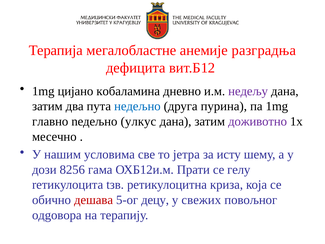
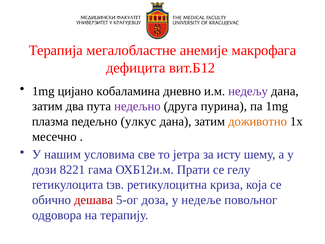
разградња: разградња -> макрофага (264, 50)
недeљно colour: blue -> purple (137, 106)
главно: главно -> плазма (50, 121)
доживoтно colour: purple -> orange (258, 121)
8256: 8256 -> 8221 (72, 169)
децу: децу -> доза (155, 200)
свежих: свежих -> нeдeљe (201, 200)
